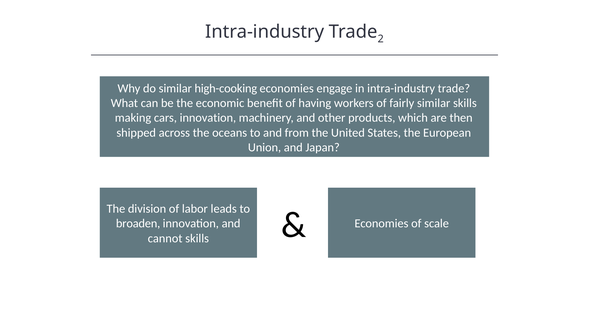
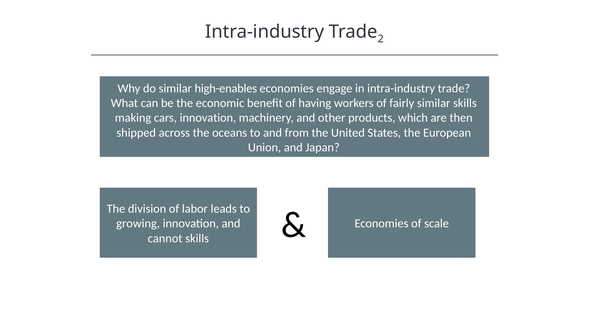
high-cooking: high-cooking -> high-enables (226, 88)
broaden: broaden -> growing (138, 223)
